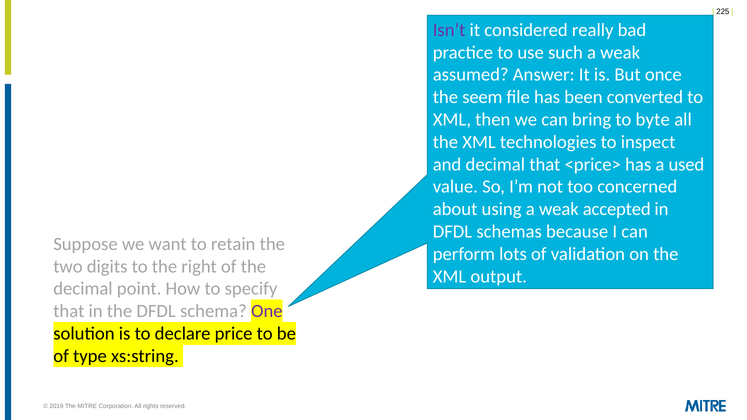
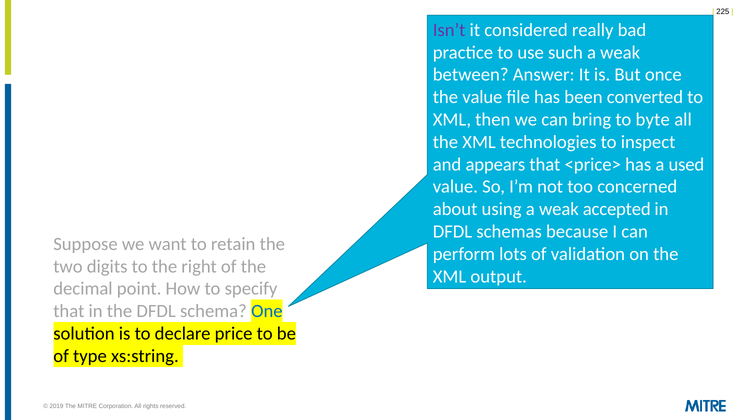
assumed: assumed -> between (471, 75)
the seem: seem -> value (482, 97)
and decimal: decimal -> appears (495, 164)
One colour: purple -> blue (267, 311)
